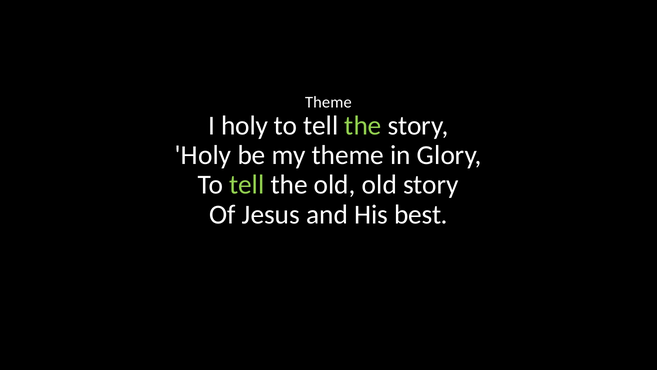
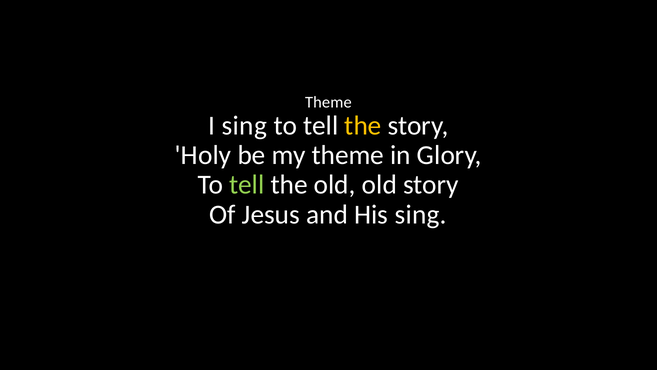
I holy: holy -> sing (244, 126)
the colour: light green -> yellow (363, 126)
His best: best -> sing (421, 214)
